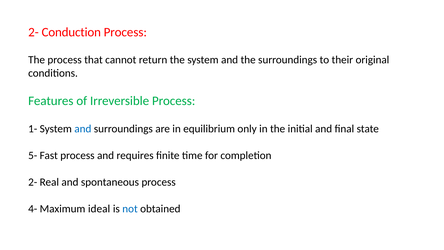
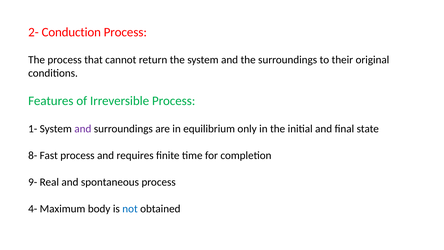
and colour: blue -> purple (83, 129)
5-: 5- -> 8- (33, 155)
2-: 2- -> 9- (33, 182)
ideal: ideal -> body (99, 208)
